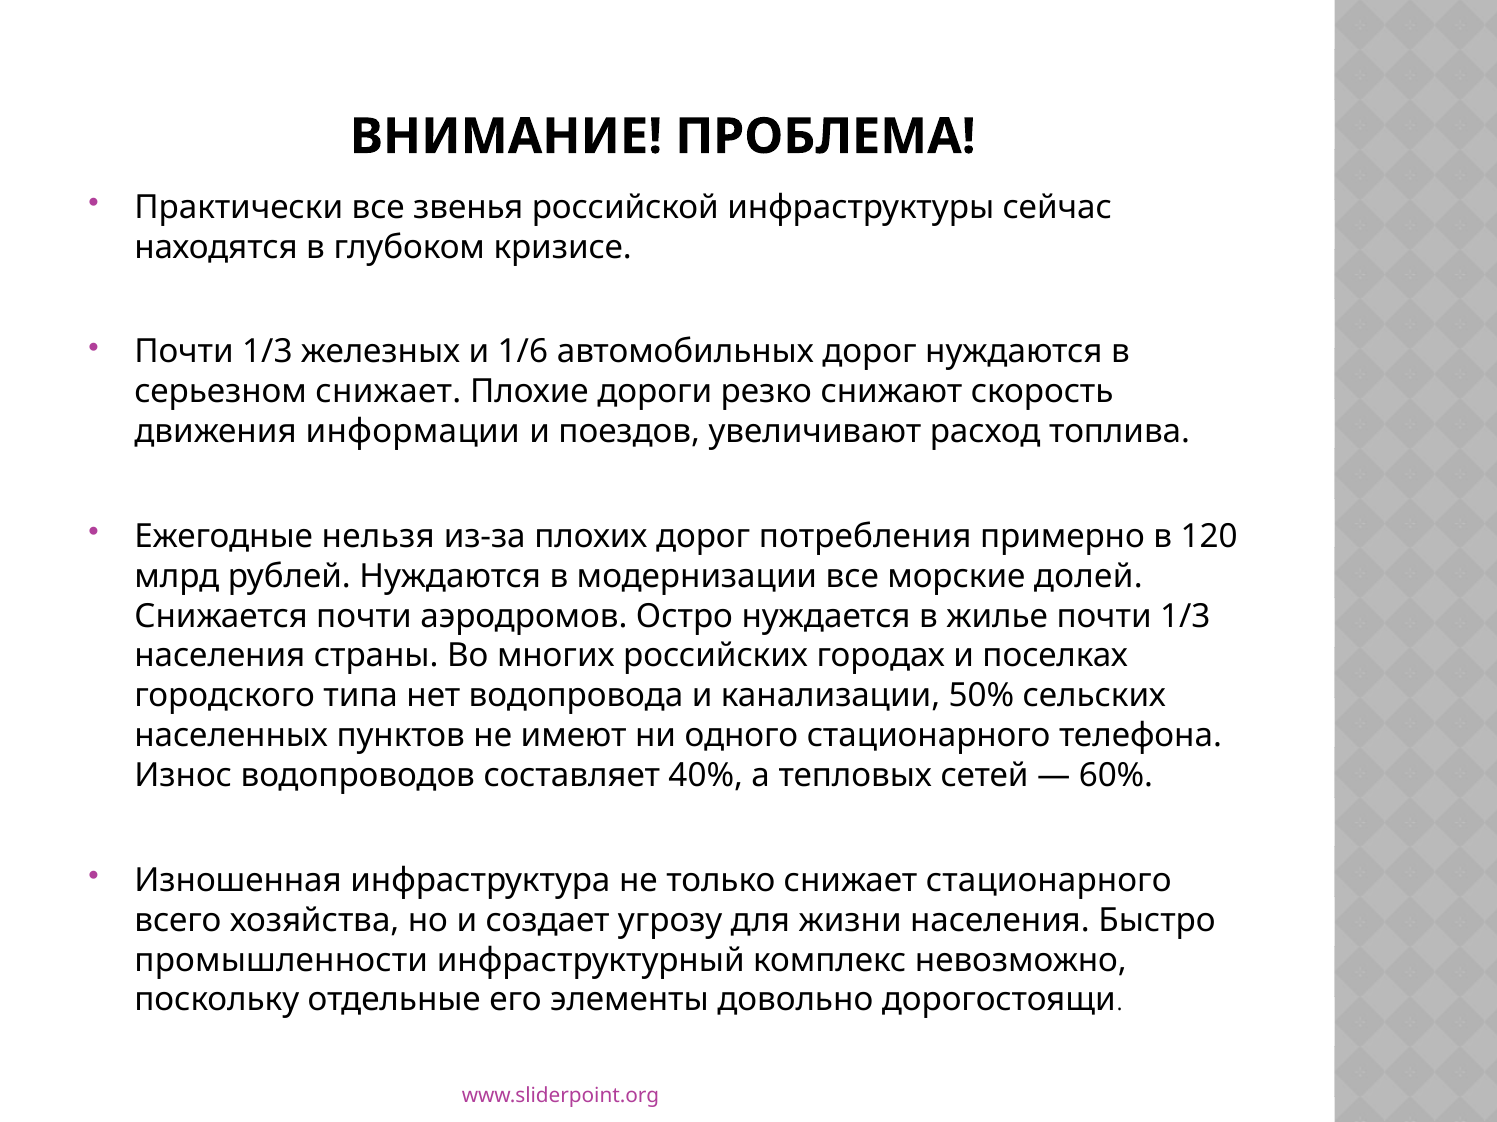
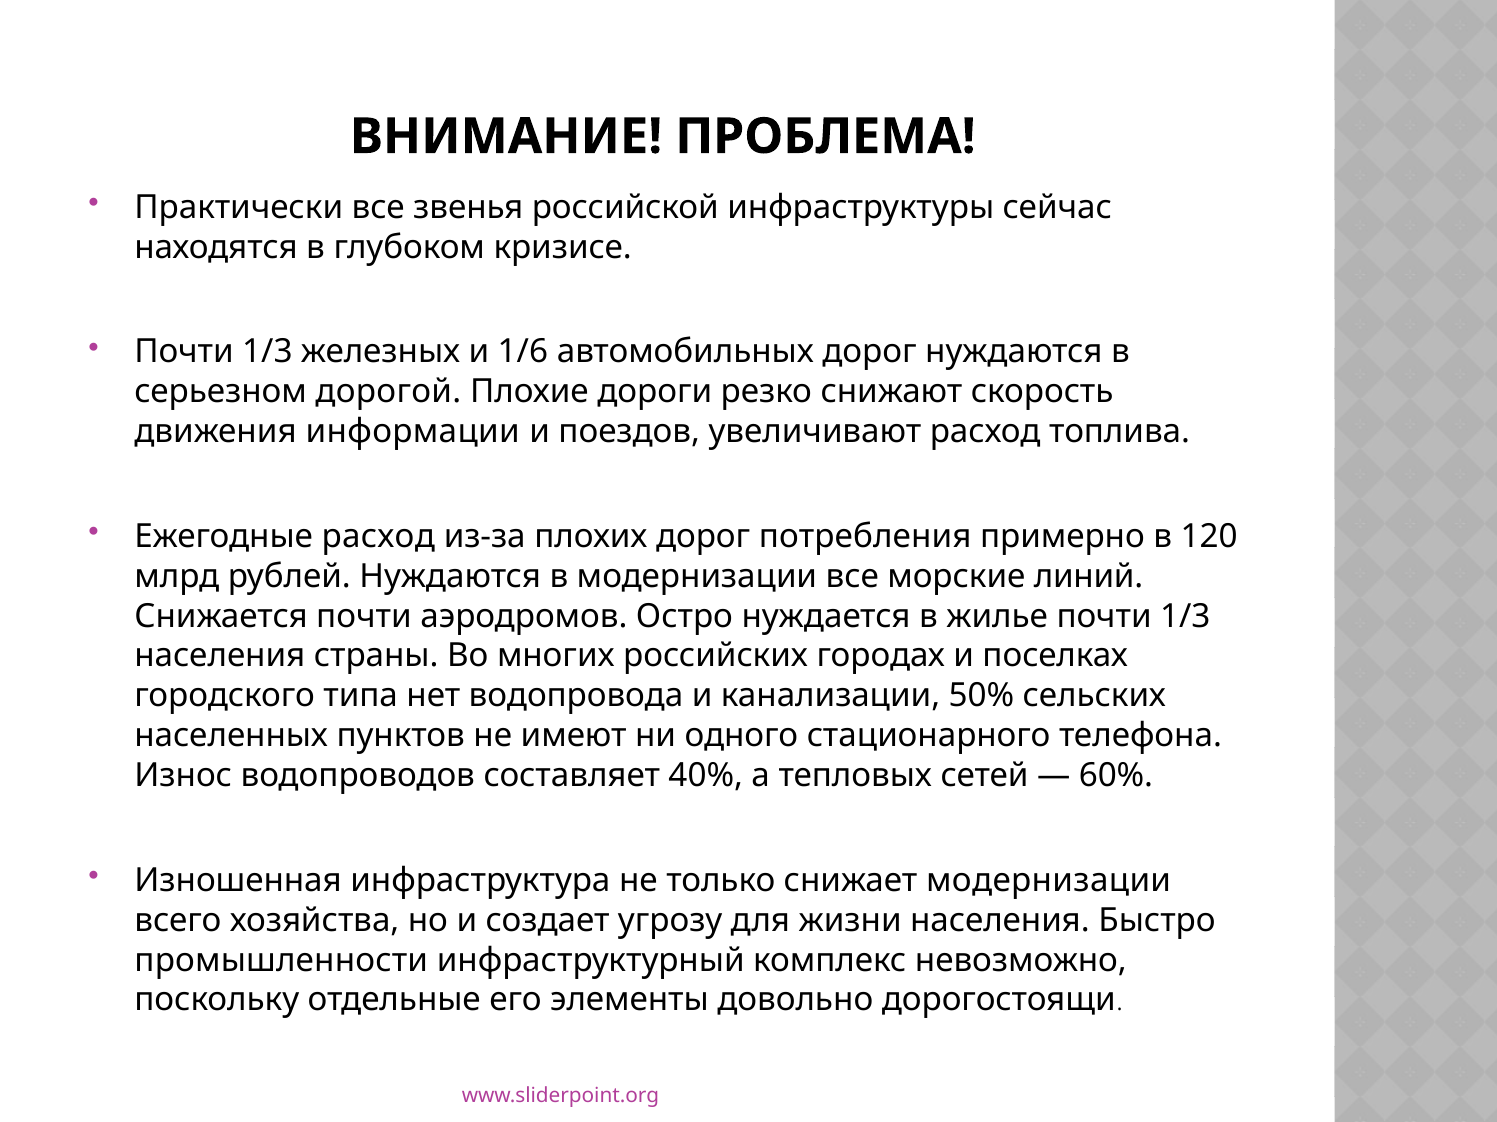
серьезном снижает: снижает -> дорогой (388, 392)
Ежегодные нельзя: нельзя -> расход (378, 537)
долей: долей -> линий (1089, 577)
снижает стационарного: стационарного -> модернизации (1049, 881)
